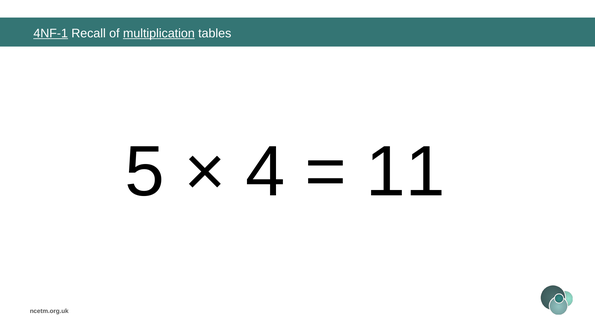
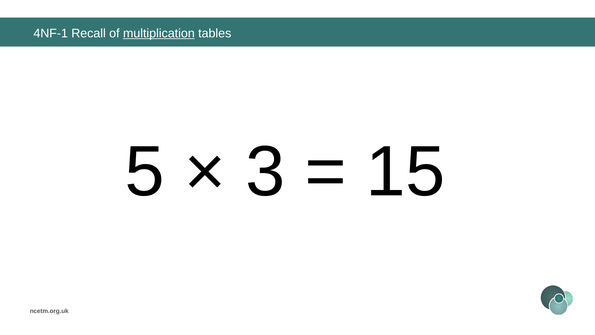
4NF-1 underline: present -> none (51, 33)
4: 4 -> 3 (265, 172)
11: 11 -> 15 (405, 172)
